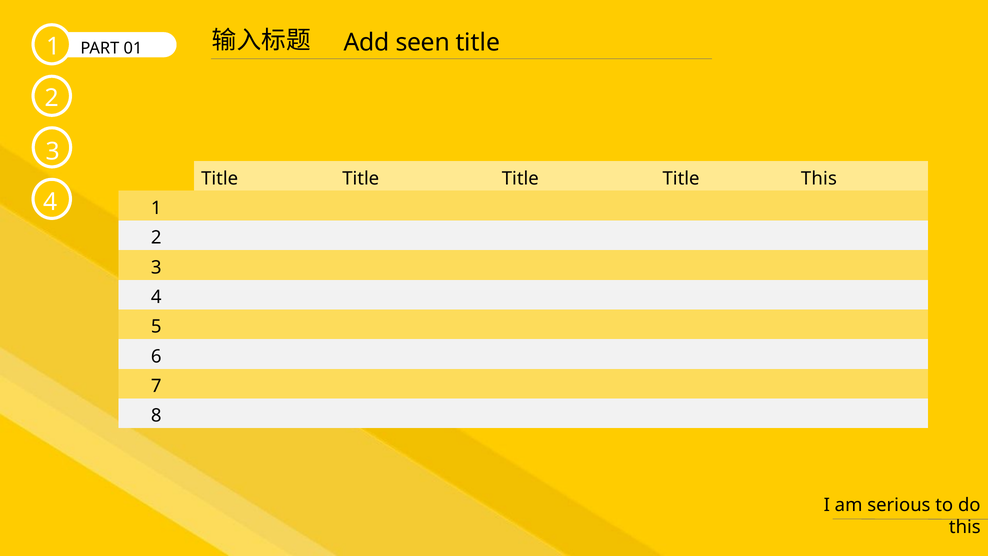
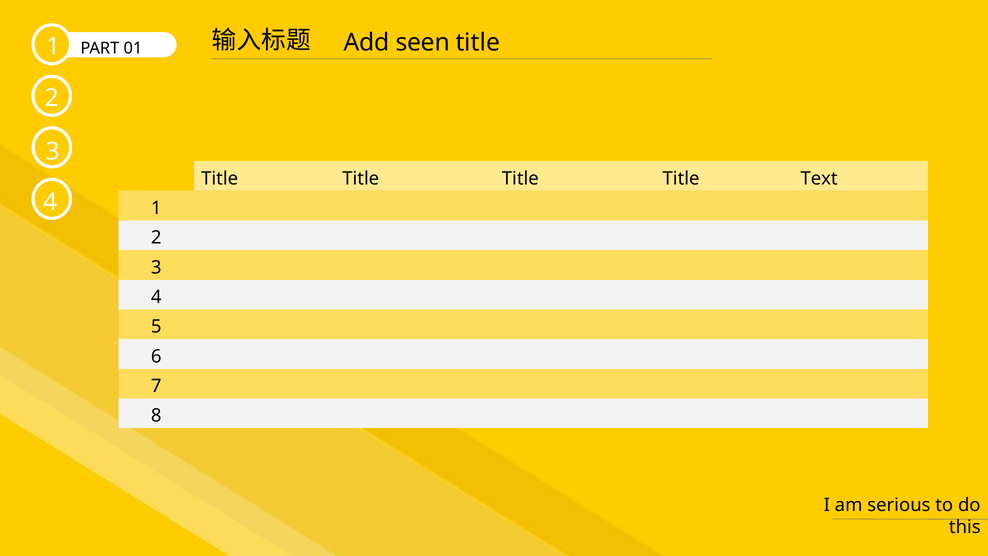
Title This: This -> Text (819, 178)
